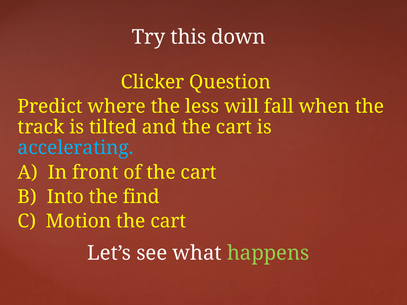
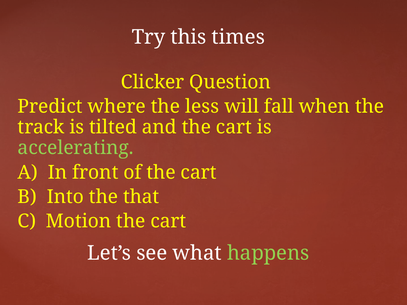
down: down -> times (238, 37)
accelerating colour: light blue -> light green (76, 148)
find: find -> that (141, 197)
